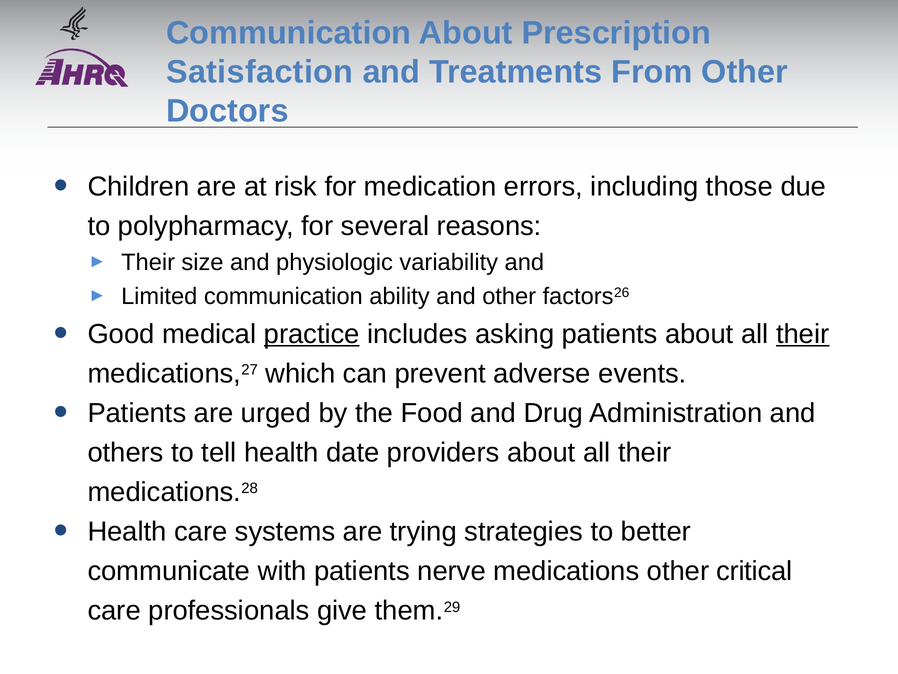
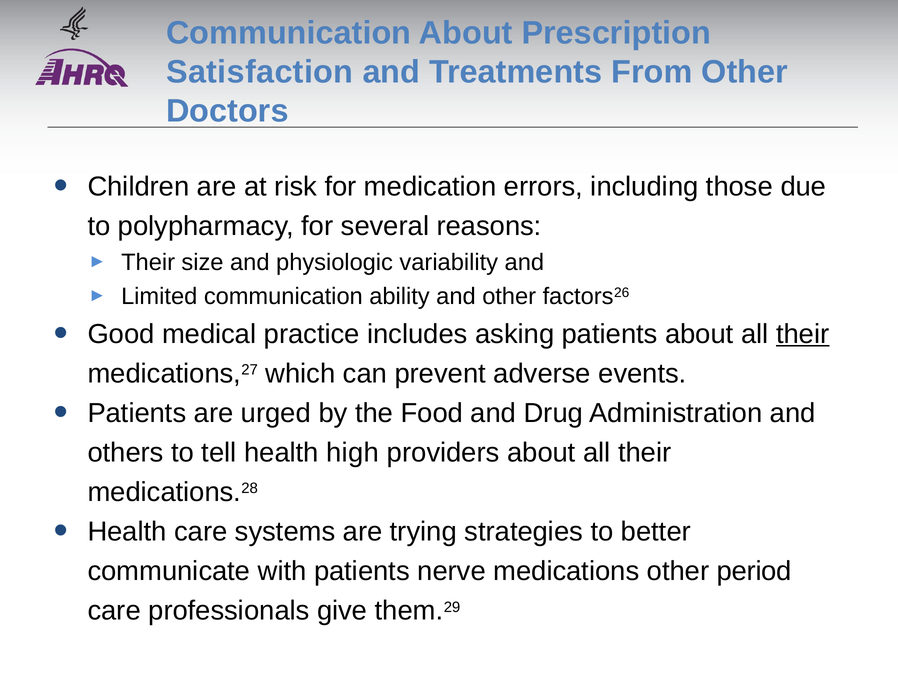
practice underline: present -> none (312, 334)
date: date -> high (353, 452)
critical: critical -> period (754, 571)
